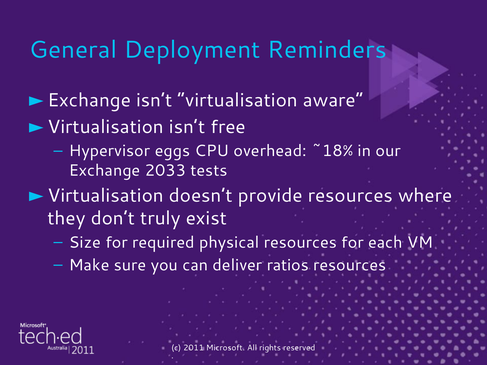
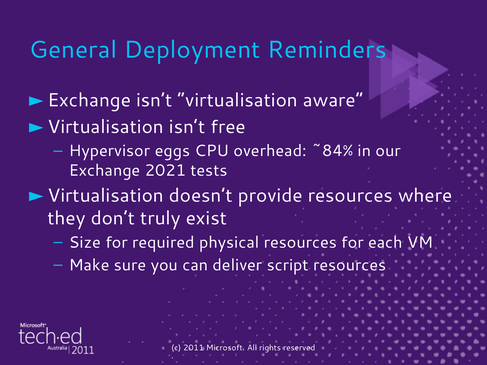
~18%: ~18% -> ~84% (332, 151)
2033: 2033 -> 2021 (165, 171)
ratios: ratios -> script (288, 265)
